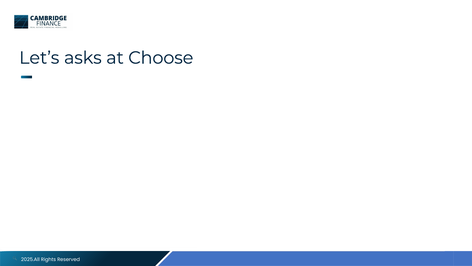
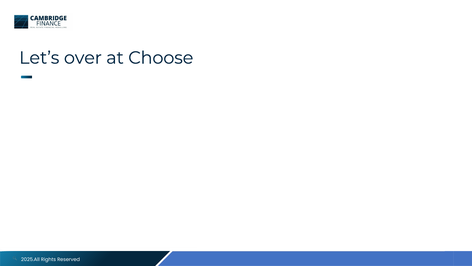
asks: asks -> over (83, 58)
